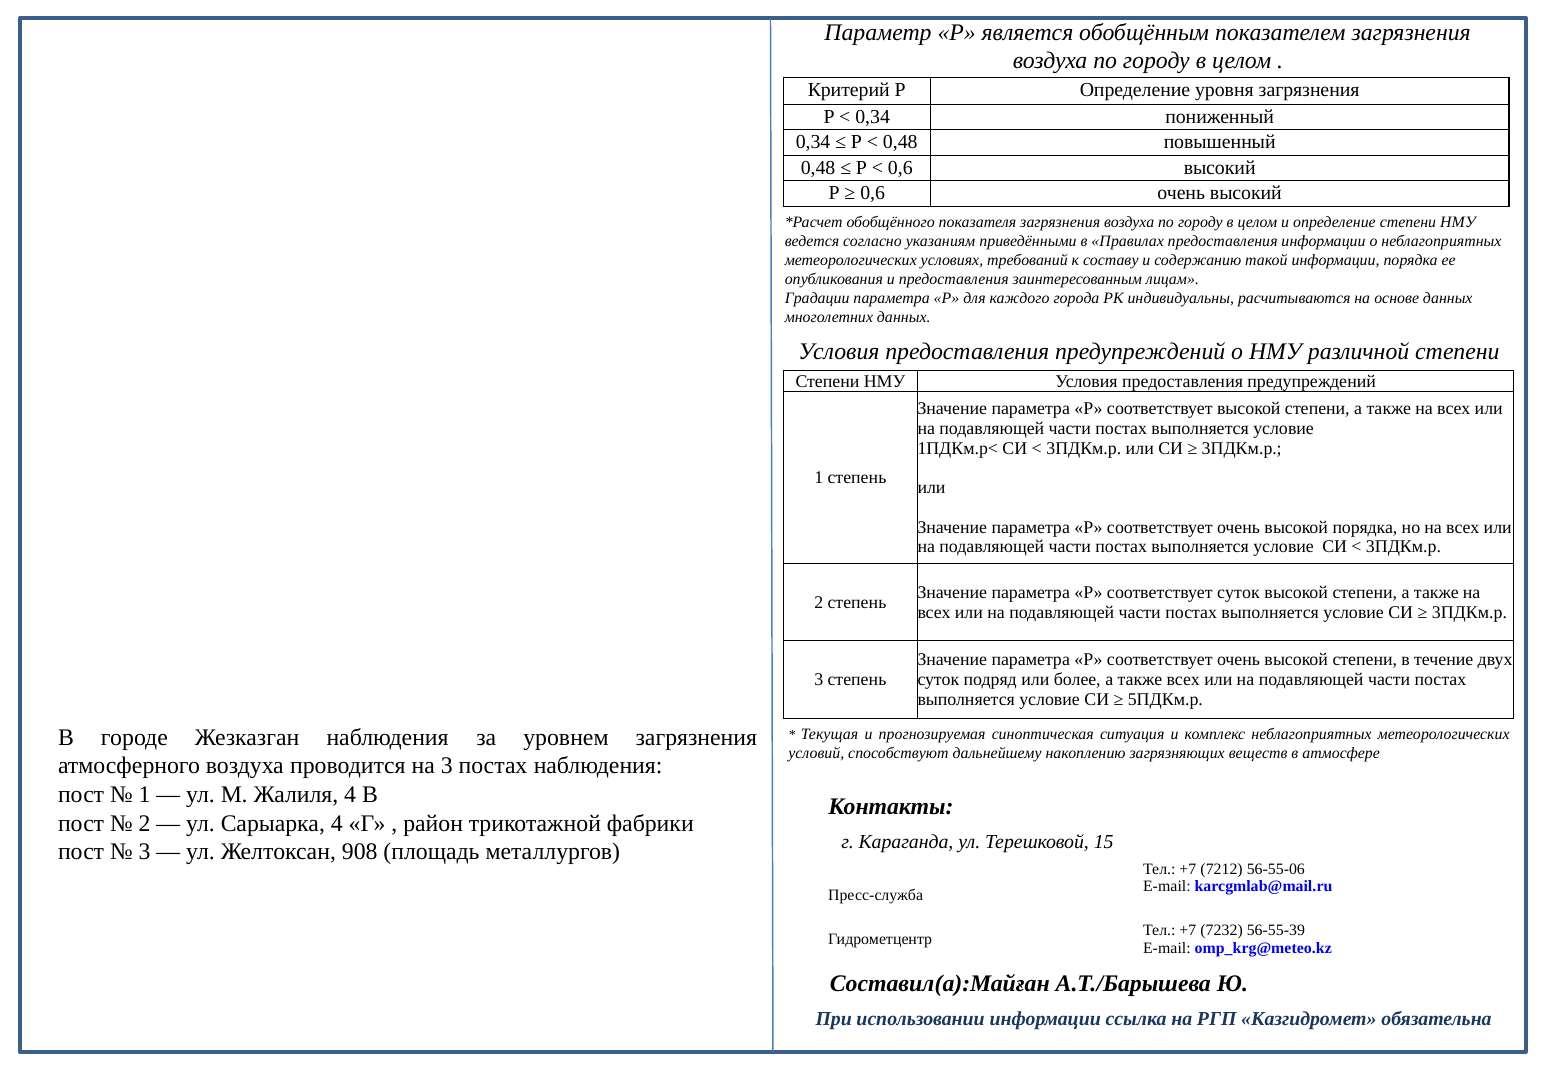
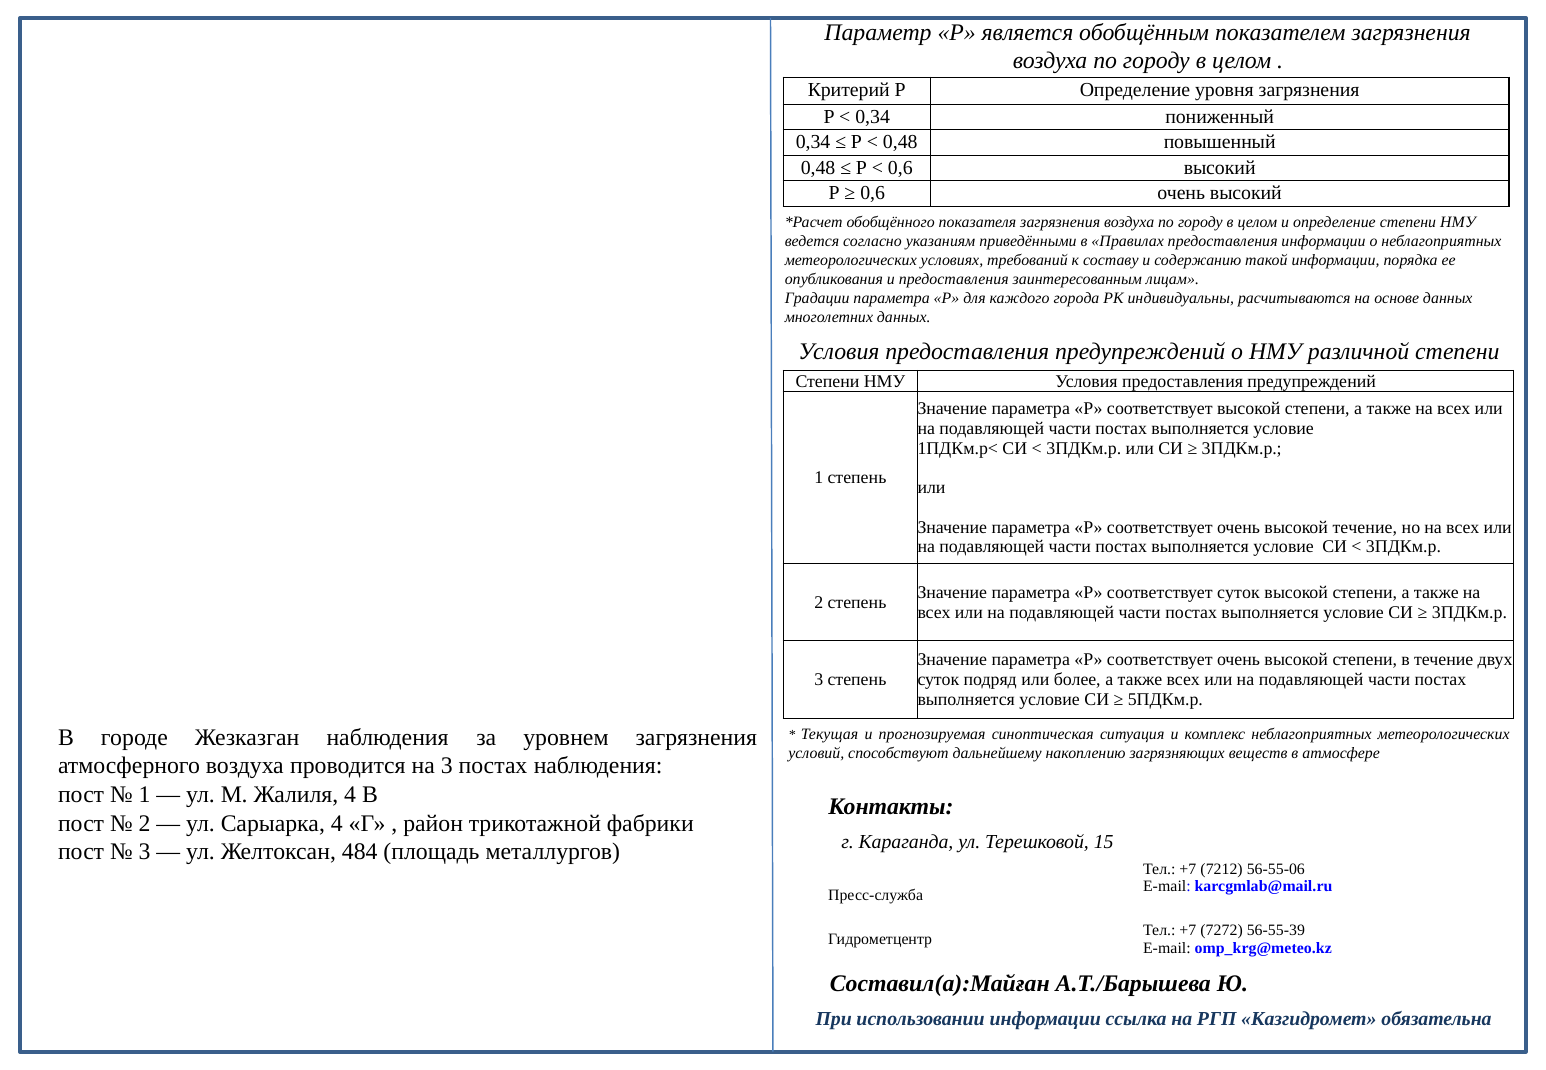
высокой порядка: порядка -> течение (1365, 527)
908: 908 -> 484 (360, 852)
7232: 7232 -> 7272 (1222, 931)
